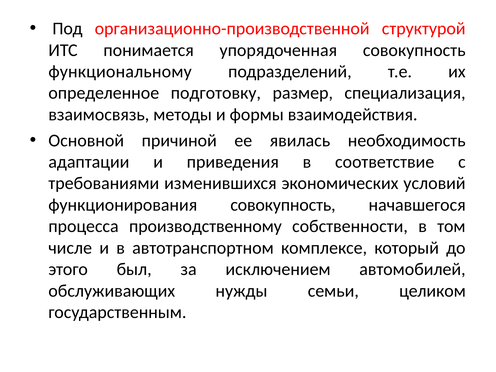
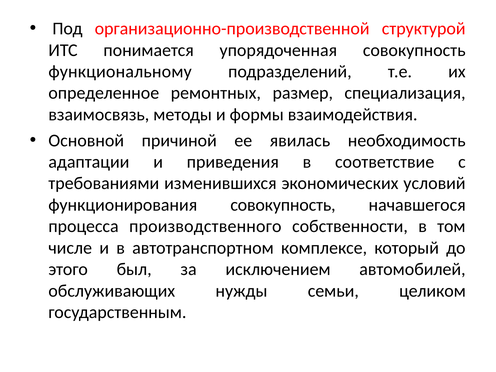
подготовку: подготовку -> ремонтных (216, 93)
производственному: производственному -> производственного (205, 226)
